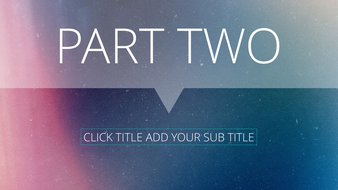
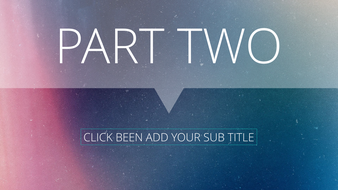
CLICK TITLE: TITLE -> BEEN (129, 138)
